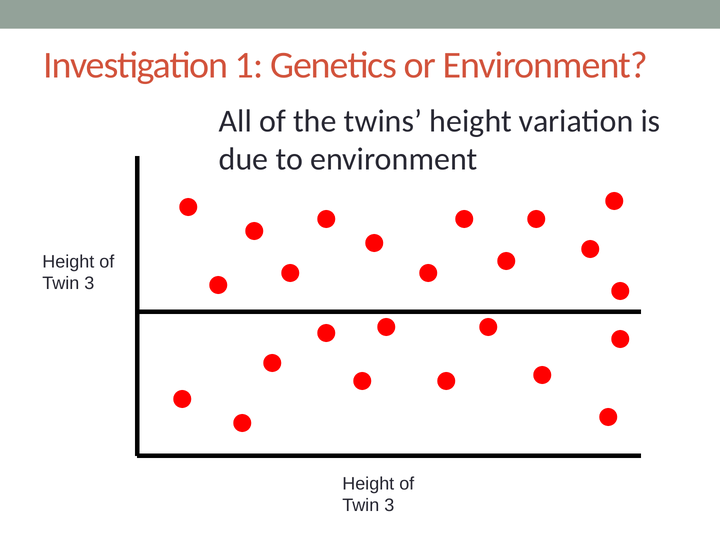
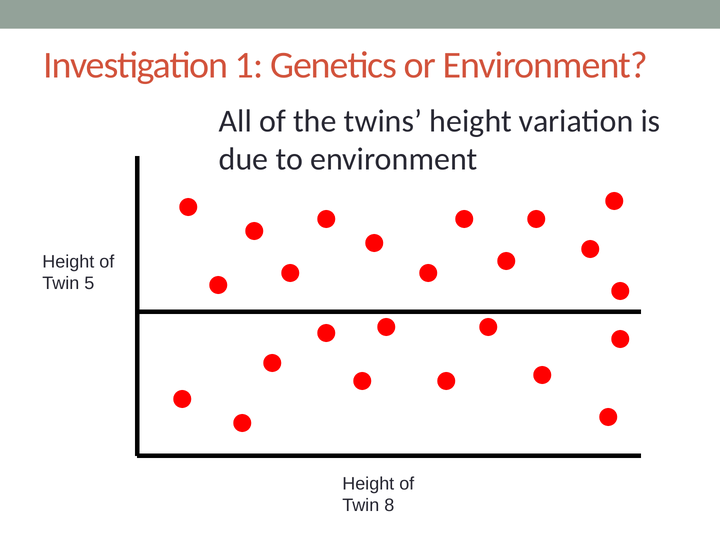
3: 3 -> 5 (89, 283)
3: 3 -> 8 (389, 505)
